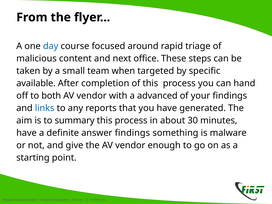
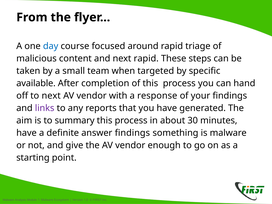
next office: office -> rapid (146, 58)
to both: both -> next (51, 96)
advanced: advanced -> response (157, 96)
links colour: blue -> purple (45, 108)
